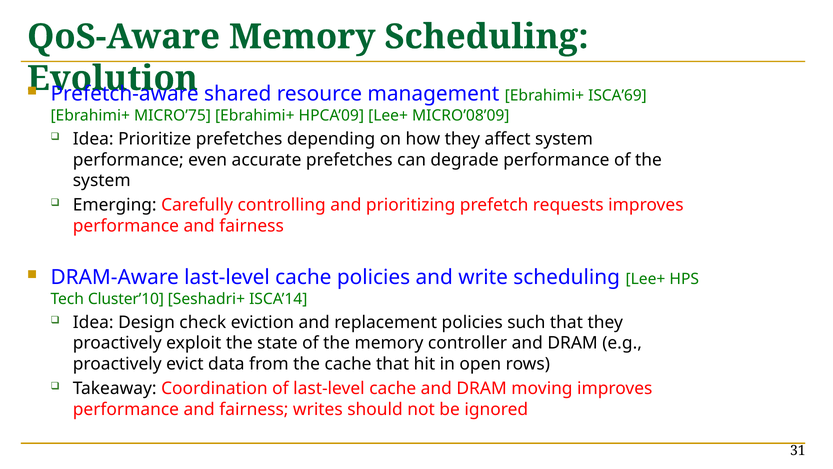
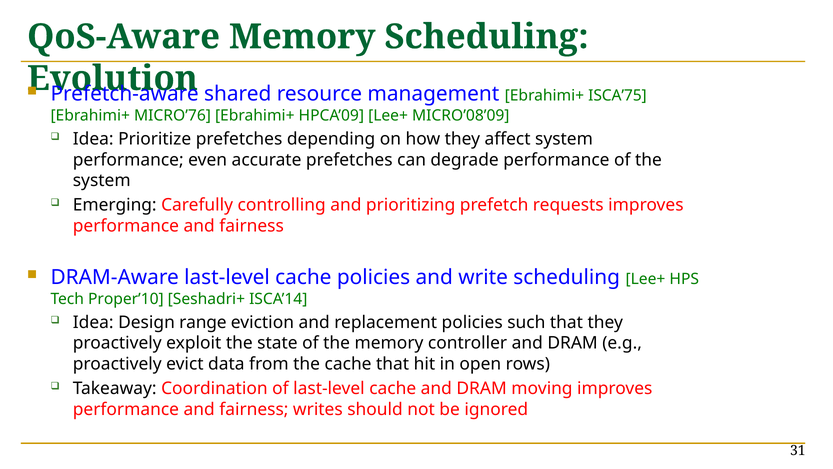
ISCA’69: ISCA’69 -> ISCA’75 (617, 96)
MICRO’75: MICRO’75 -> MICRO’76 (173, 115)
Cluster’10: Cluster’10 -> Proper’10 (126, 299)
check: check -> range (203, 322)
